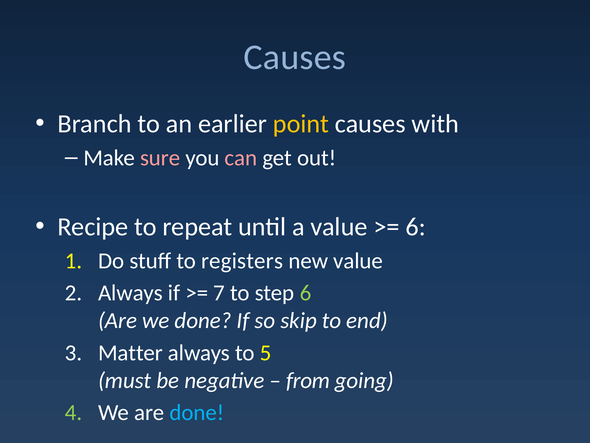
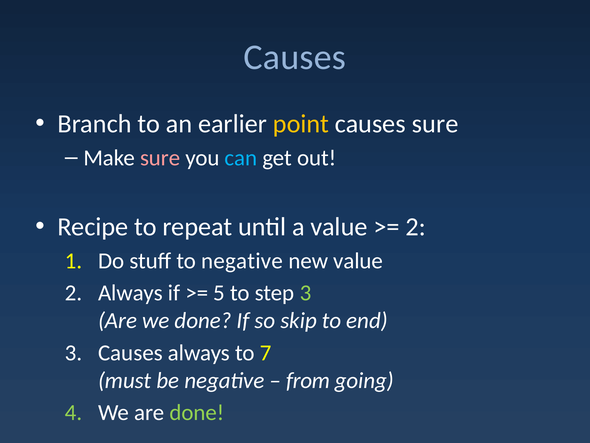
causes with: with -> sure (435, 124)
can colour: pink -> light blue (241, 158)
6: 6 -> 2 (416, 227)
to registers: registers -> negative (242, 261)
7: 7 -> 5 (219, 293)
step 6: 6 -> 3 (305, 293)
Matter: Matter -> Causes (130, 352)
5: 5 -> 7 (266, 352)
done colour: light blue -> light green (197, 412)
